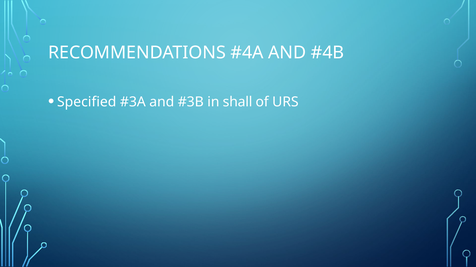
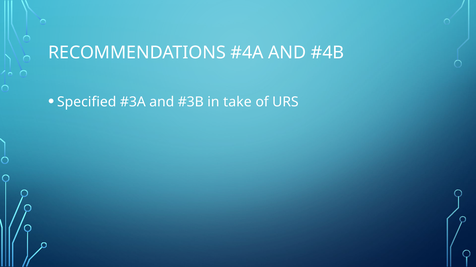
shall: shall -> take (237, 102)
